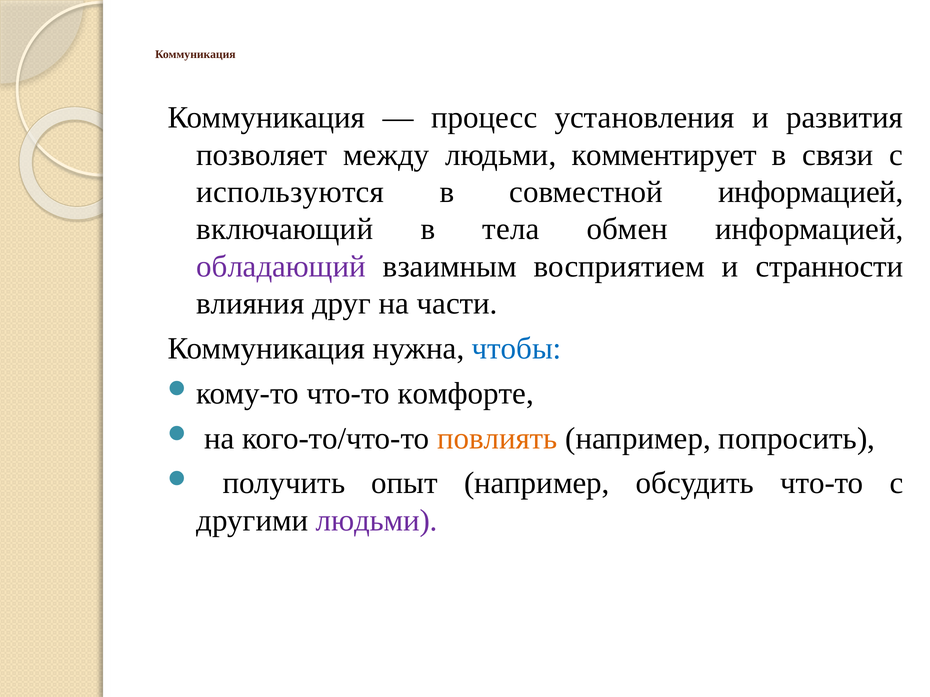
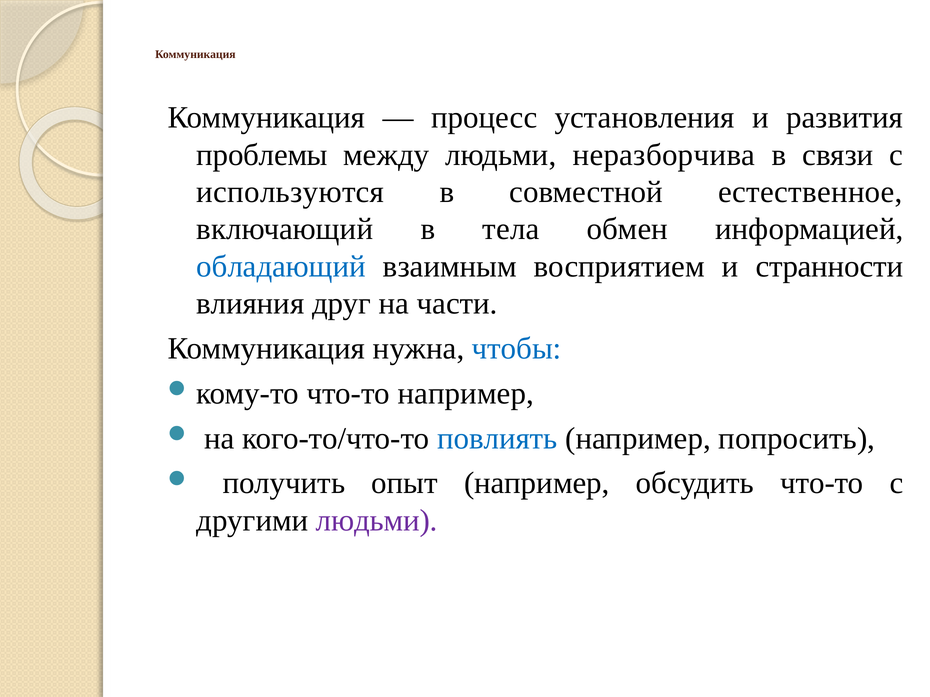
позволяет: позволяет -> проблемы (262, 155)
комментирует: комментирует -> неразборчива (664, 155)
совместной информацией: информацией -> естественное (810, 192)
обладающий colour: purple -> blue (281, 267)
что-то комфорте: комфорте -> например (466, 394)
повлиять colour: orange -> blue (497, 439)
